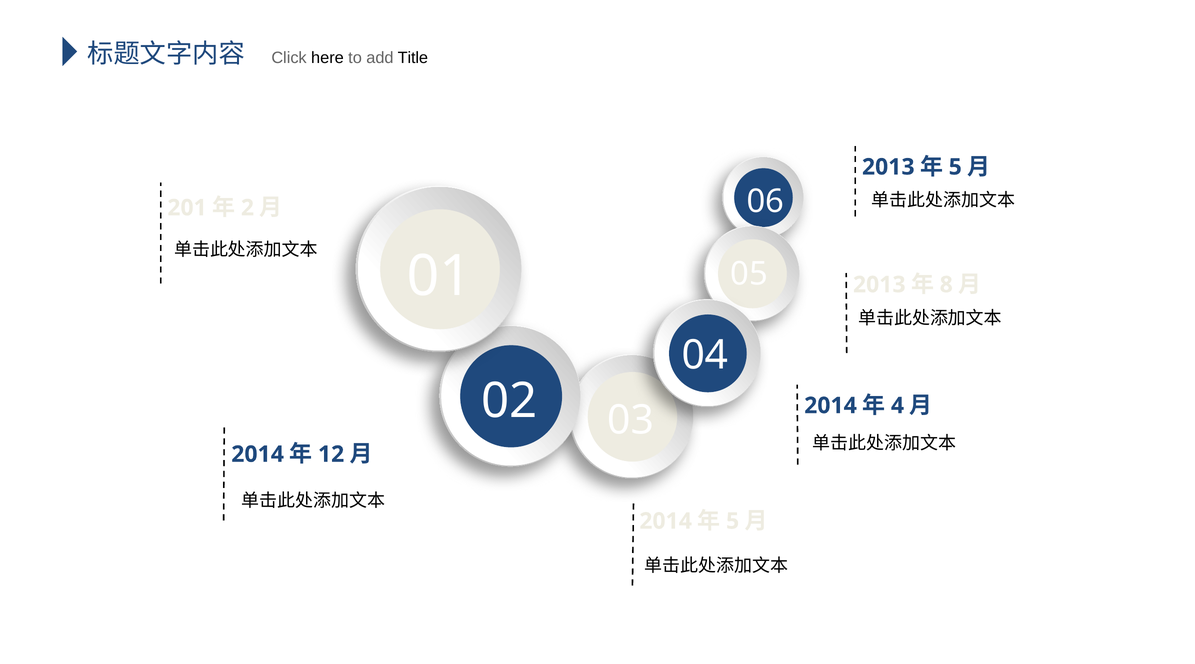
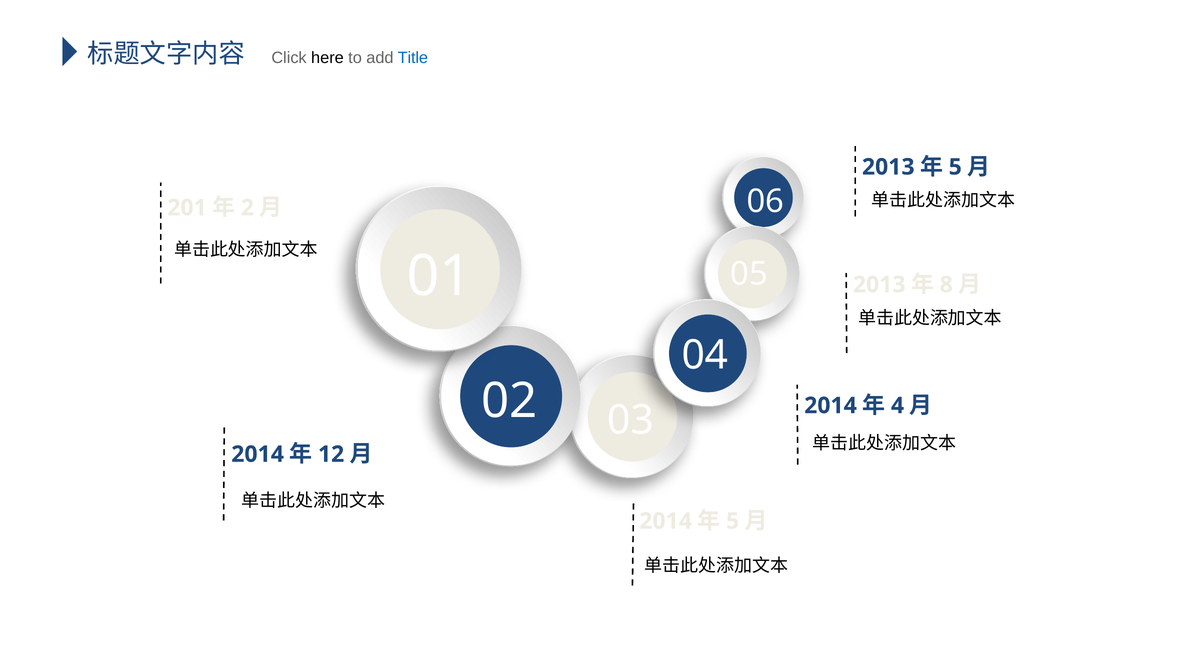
Title colour: black -> blue (413, 58)
